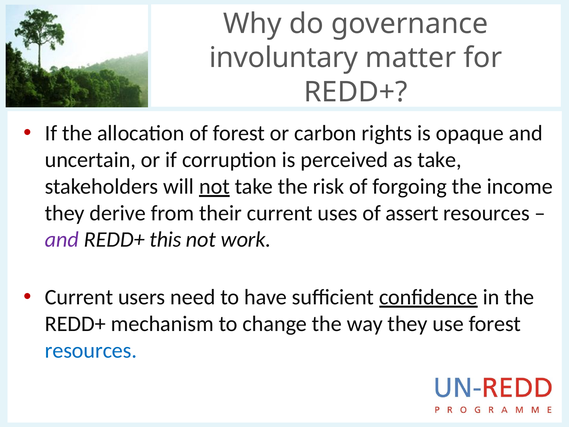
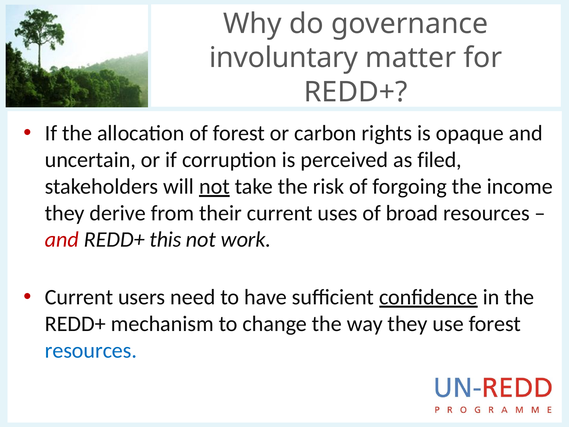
as take: take -> filed (440, 160)
assert: assert -> broad (412, 213)
and colour: purple -> red (62, 240)
